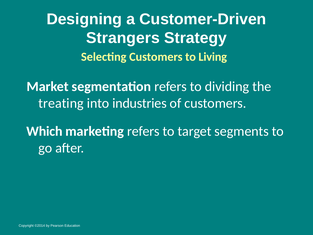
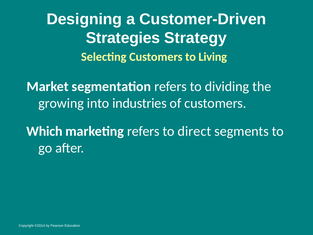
Strangers: Strangers -> Strategies (123, 38)
treating: treating -> growing (61, 103)
target: target -> direct (194, 131)
